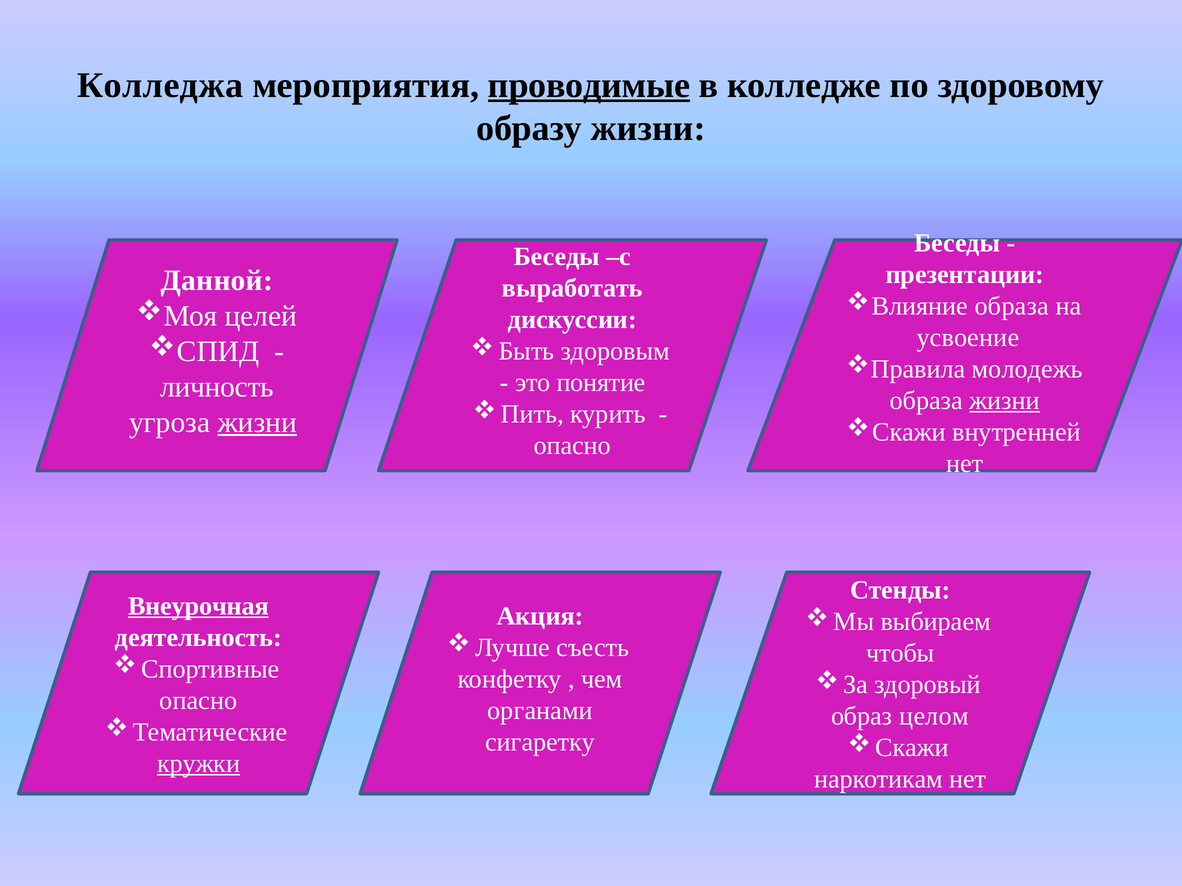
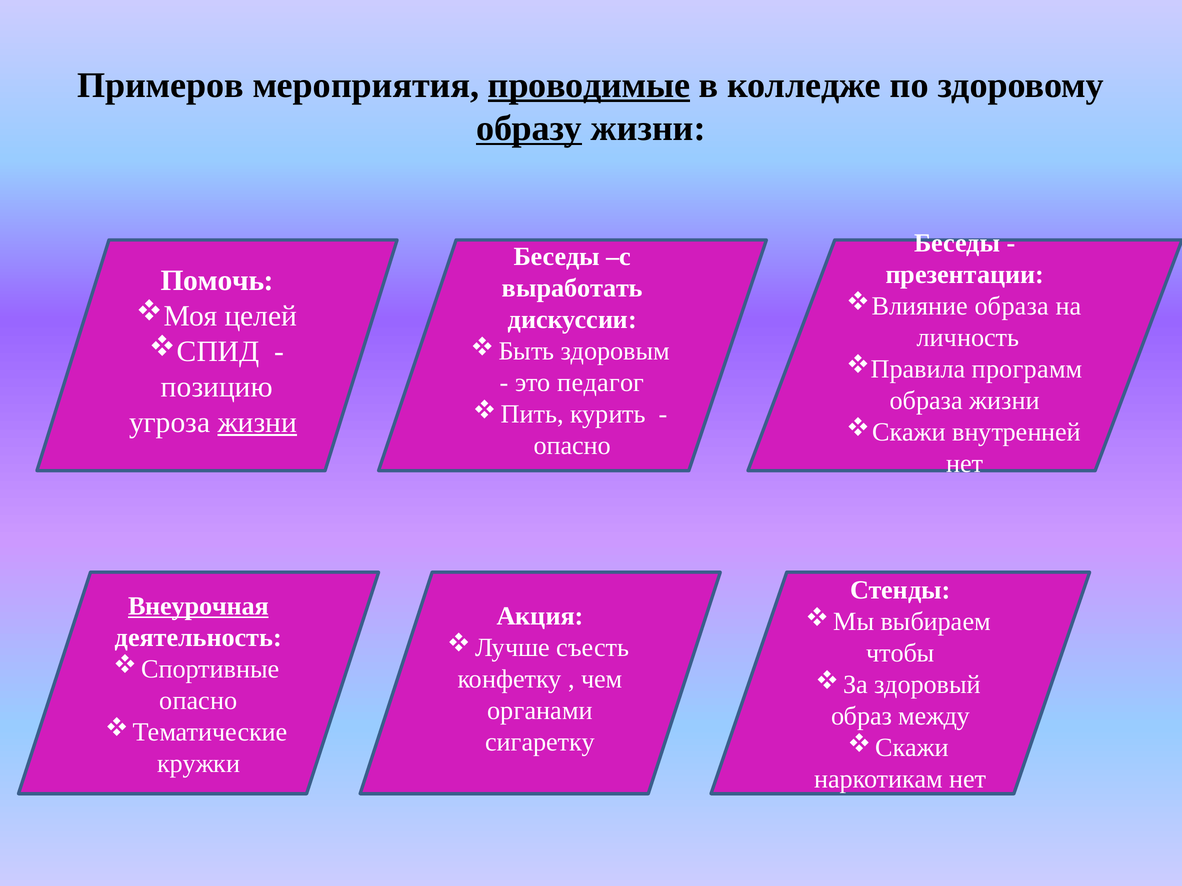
Колледжа: Колледжа -> Примеров (160, 85)
образу underline: none -> present (529, 129)
Данной: Данной -> Помочь (217, 281)
усвоение: усвоение -> личность (968, 338)
молодежь: молодежь -> программ (1027, 369)
понятие: понятие -> педагог (601, 383)
личность: личность -> позицию (217, 387)
жизни underline: present -> none (1005, 401)
целом: целом -> между (934, 717)
кружки underline: present -> none (199, 764)
